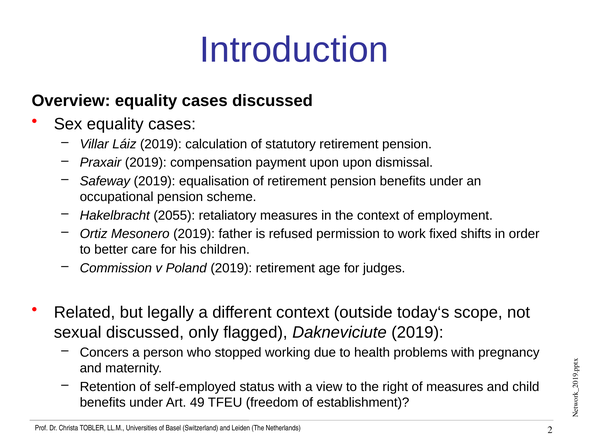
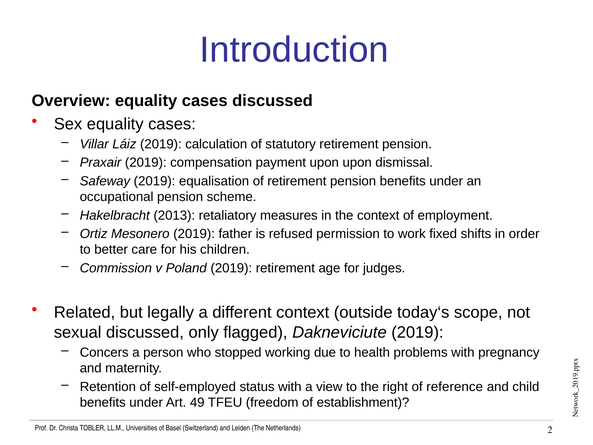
2055: 2055 -> 2013 (174, 215)
of measures: measures -> reference (455, 386)
